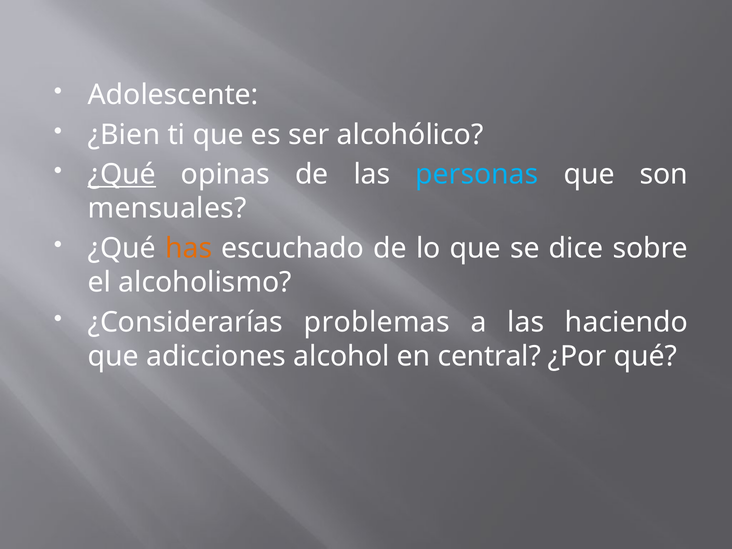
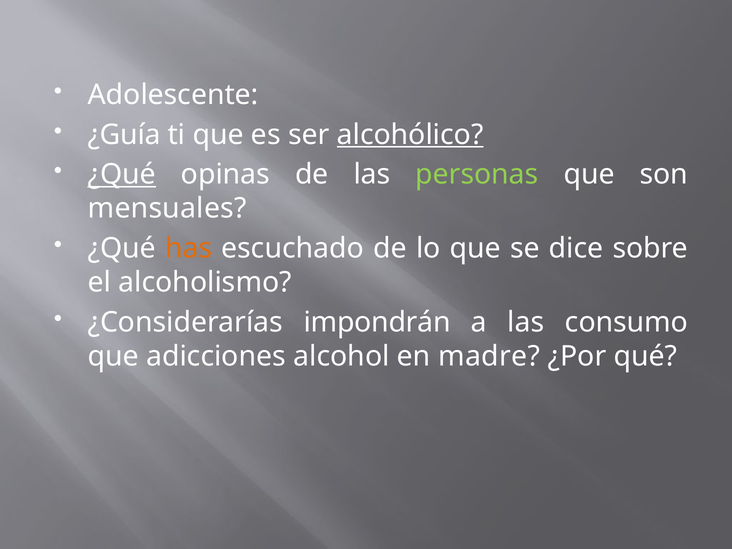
¿Bien: ¿Bien -> ¿Guía (124, 135)
alcohólico underline: none -> present (410, 135)
personas colour: light blue -> light green (477, 174)
problemas: problemas -> impondrán (377, 322)
haciendo: haciendo -> consumo (627, 322)
central: central -> madre (489, 356)
